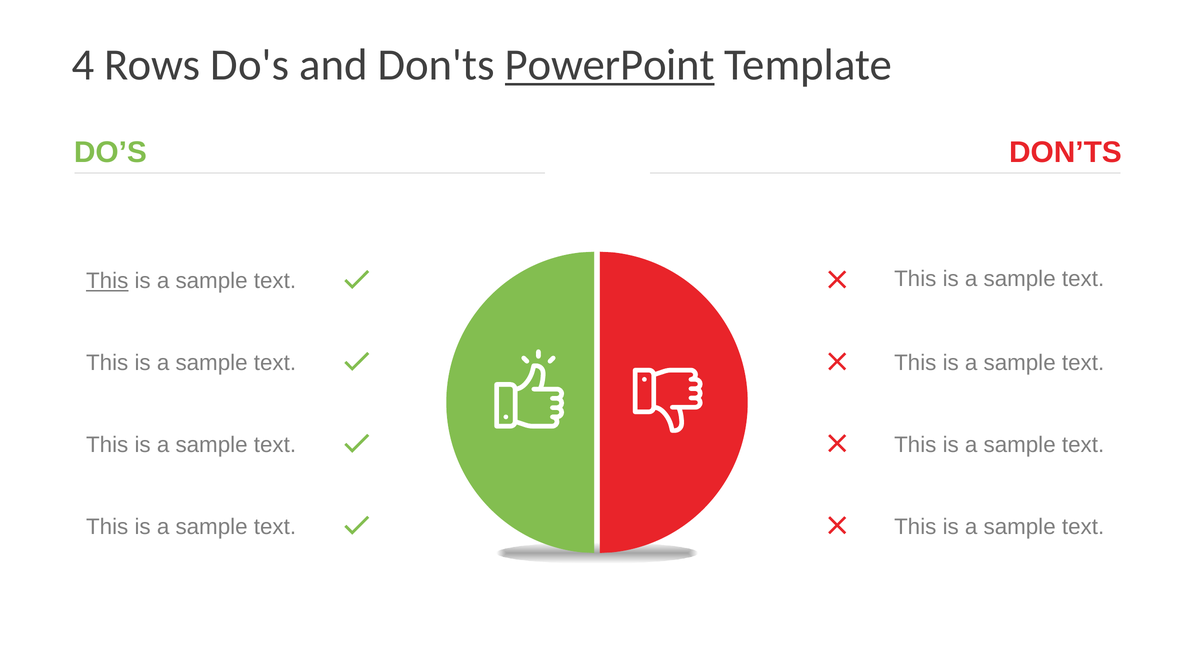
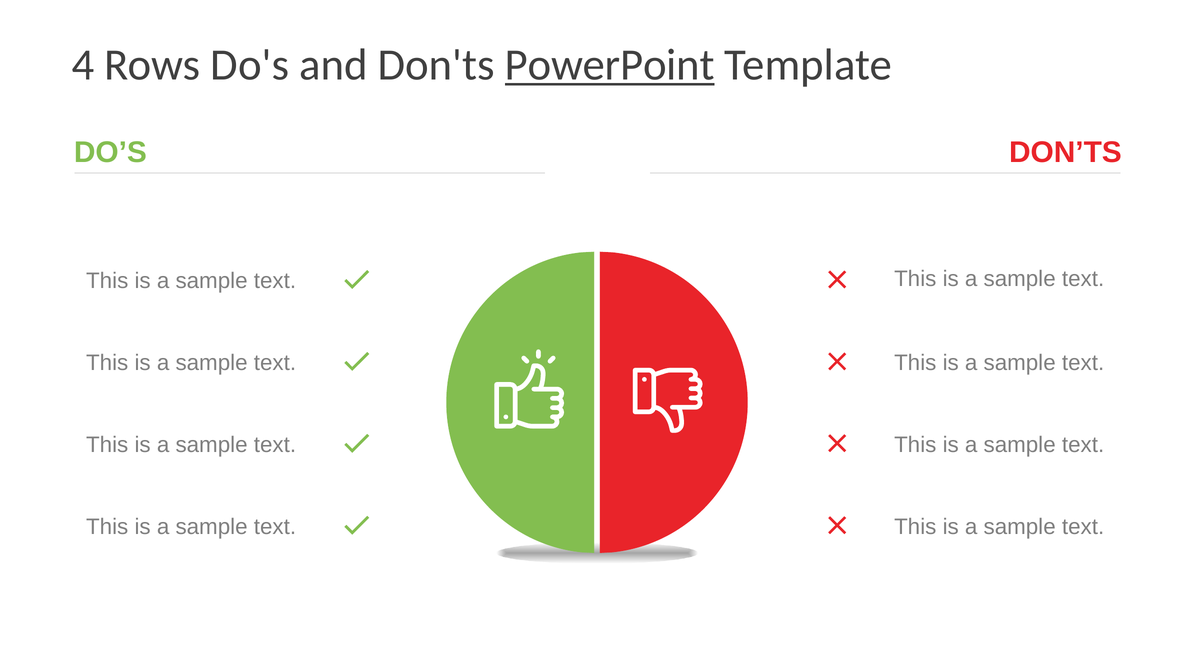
This underline: present -> none (107, 281)
